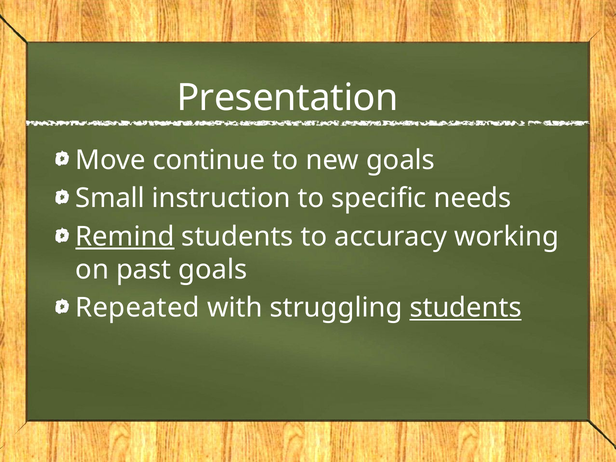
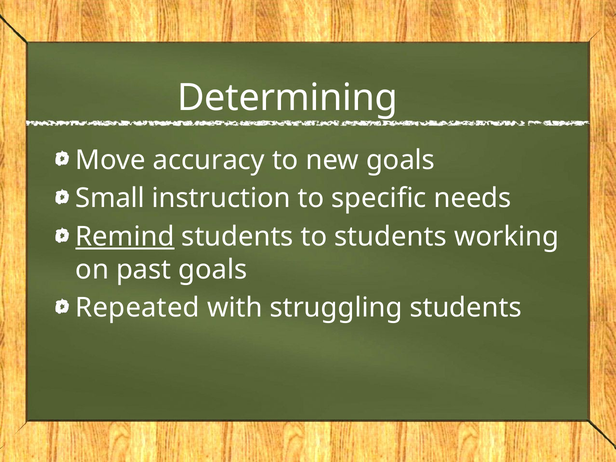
Presentation: Presentation -> Determining (287, 98)
continue: continue -> accuracy (209, 160)
to accuracy: accuracy -> students (391, 237)
students underline: present -> none (466, 308)
